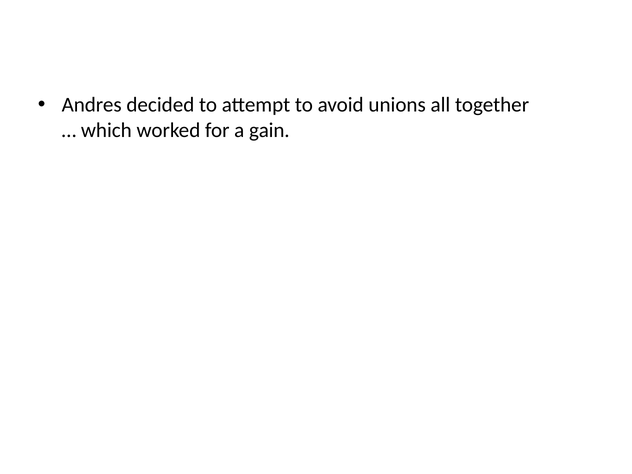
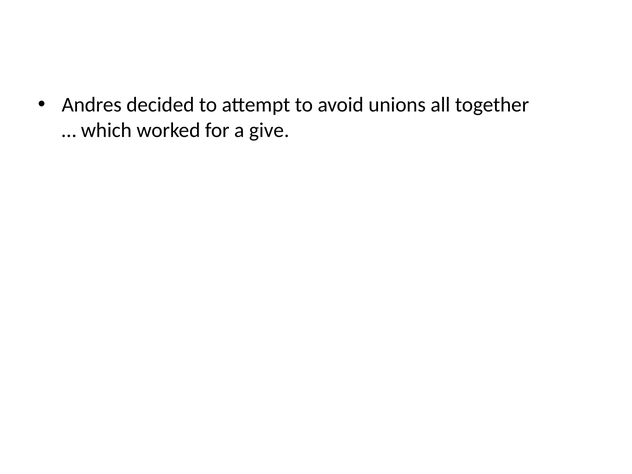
gain: gain -> give (269, 130)
